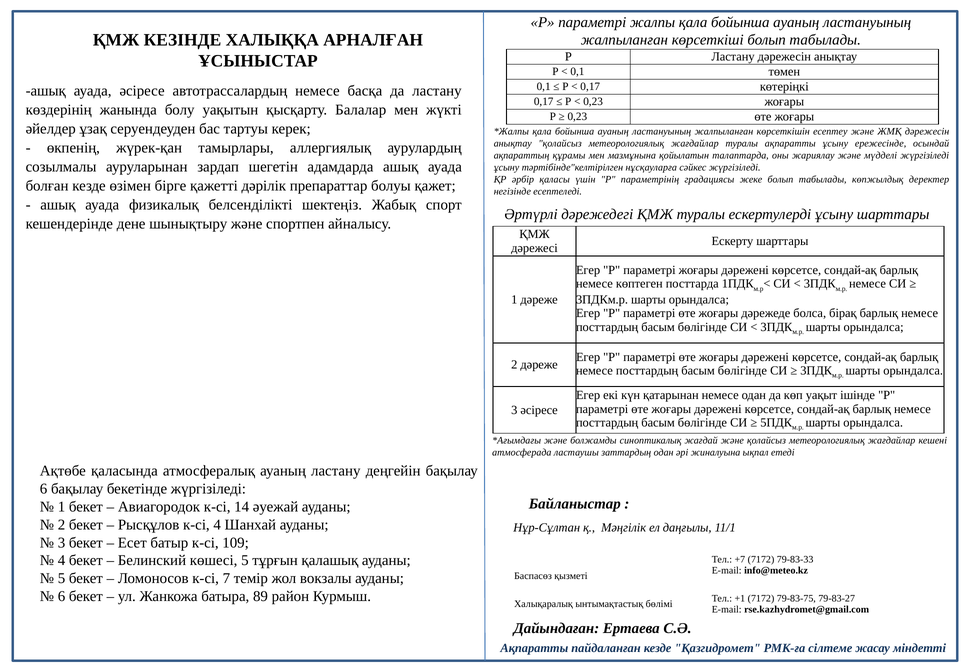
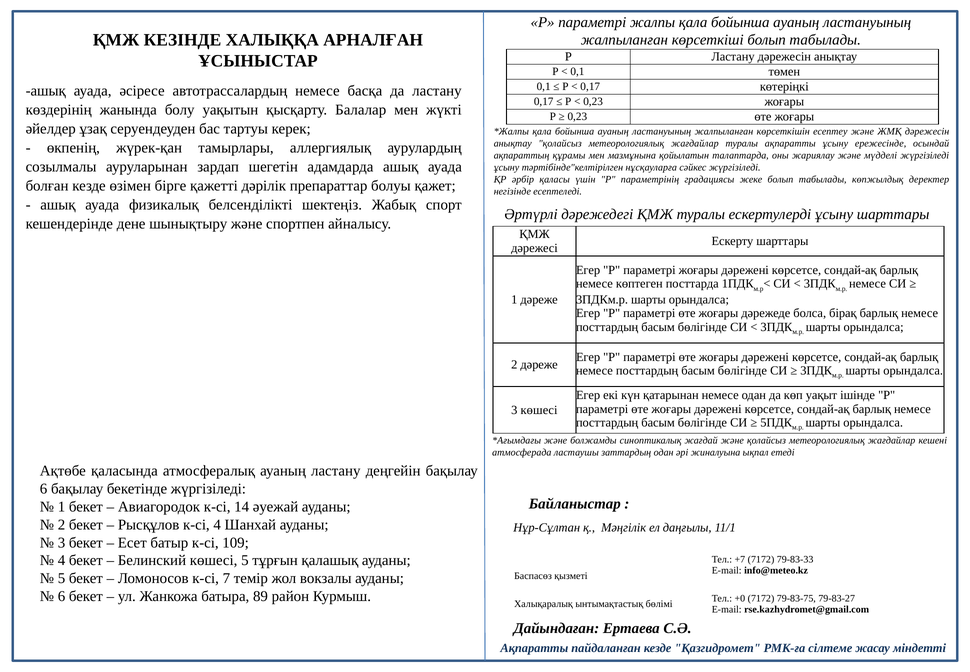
3 әсіресе: әсіресе -> көшесі (539, 410)
+1: +1 -> +0 (740, 598)
